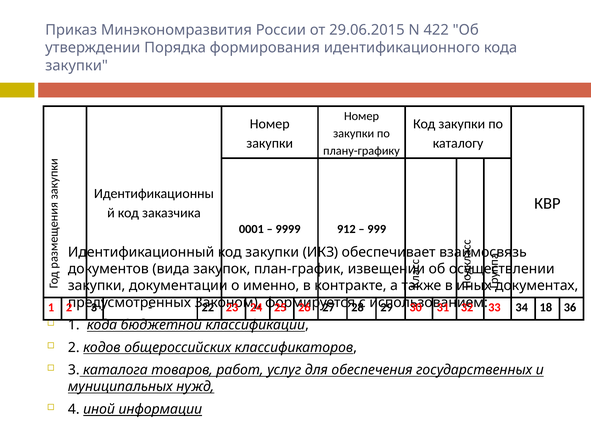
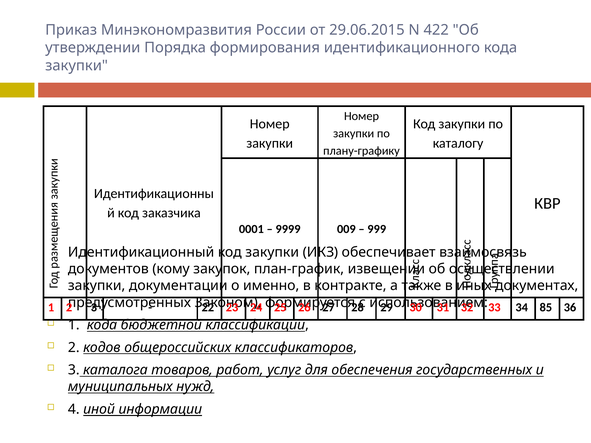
912: 912 -> 009 (346, 229)
вида: вида -> кому (171, 269)
18: 18 -> 85 (546, 307)
